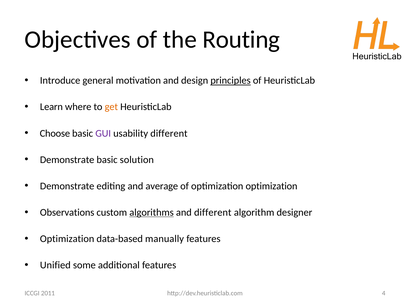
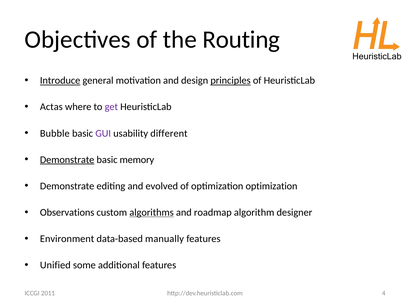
Introduce underline: none -> present (60, 81)
Learn: Learn -> Actas (51, 107)
get colour: orange -> purple (111, 107)
Choose: Choose -> Bubble (55, 134)
Demonstrate underline: none -> present (67, 160)
solution: solution -> memory (137, 160)
average: average -> evolved (162, 186)
and different: different -> roadmap (213, 213)
Optimization: Optimization -> Environment (67, 239)
